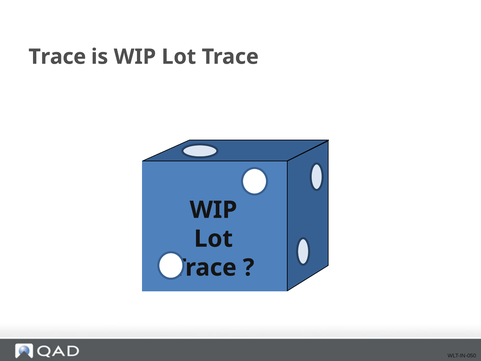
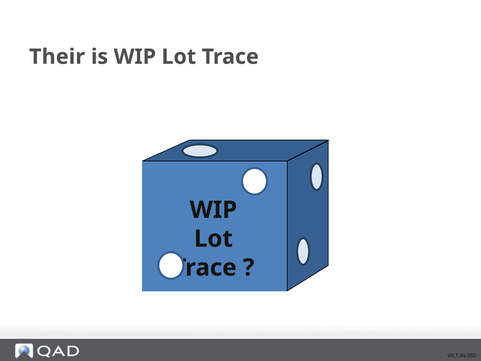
Trace: Trace -> Their (57, 57)
